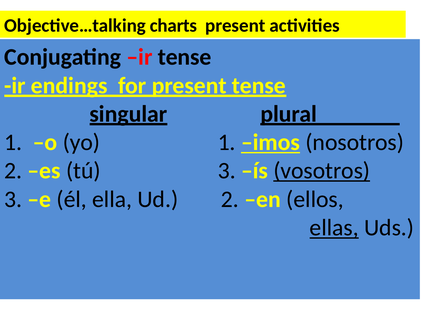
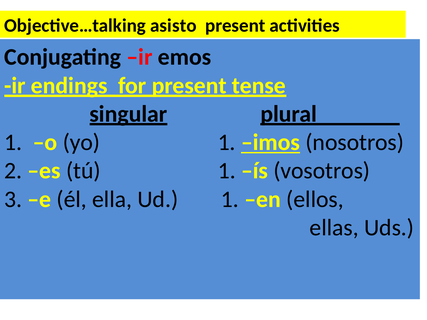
charts: charts -> asisto (173, 25)
ir tense: tense -> emos (185, 57)
tú 3: 3 -> 1 (227, 171)
vosotros underline: present -> none (322, 171)
Ud 2: 2 -> 1 (230, 199)
ellas underline: present -> none (334, 228)
